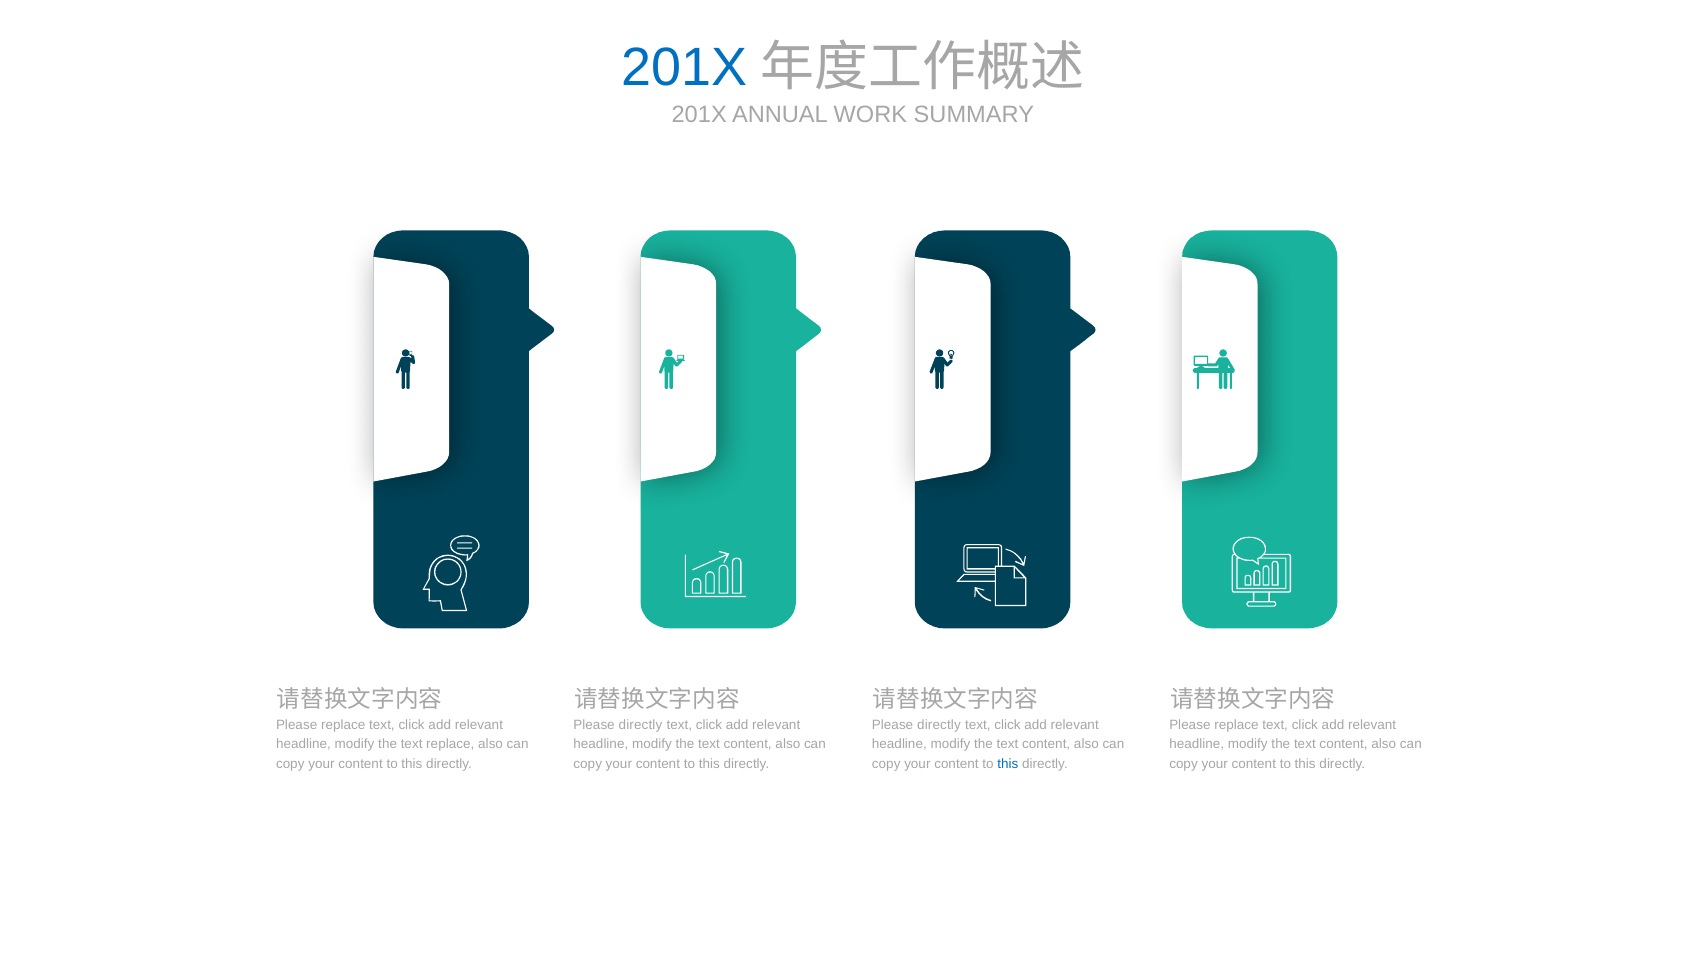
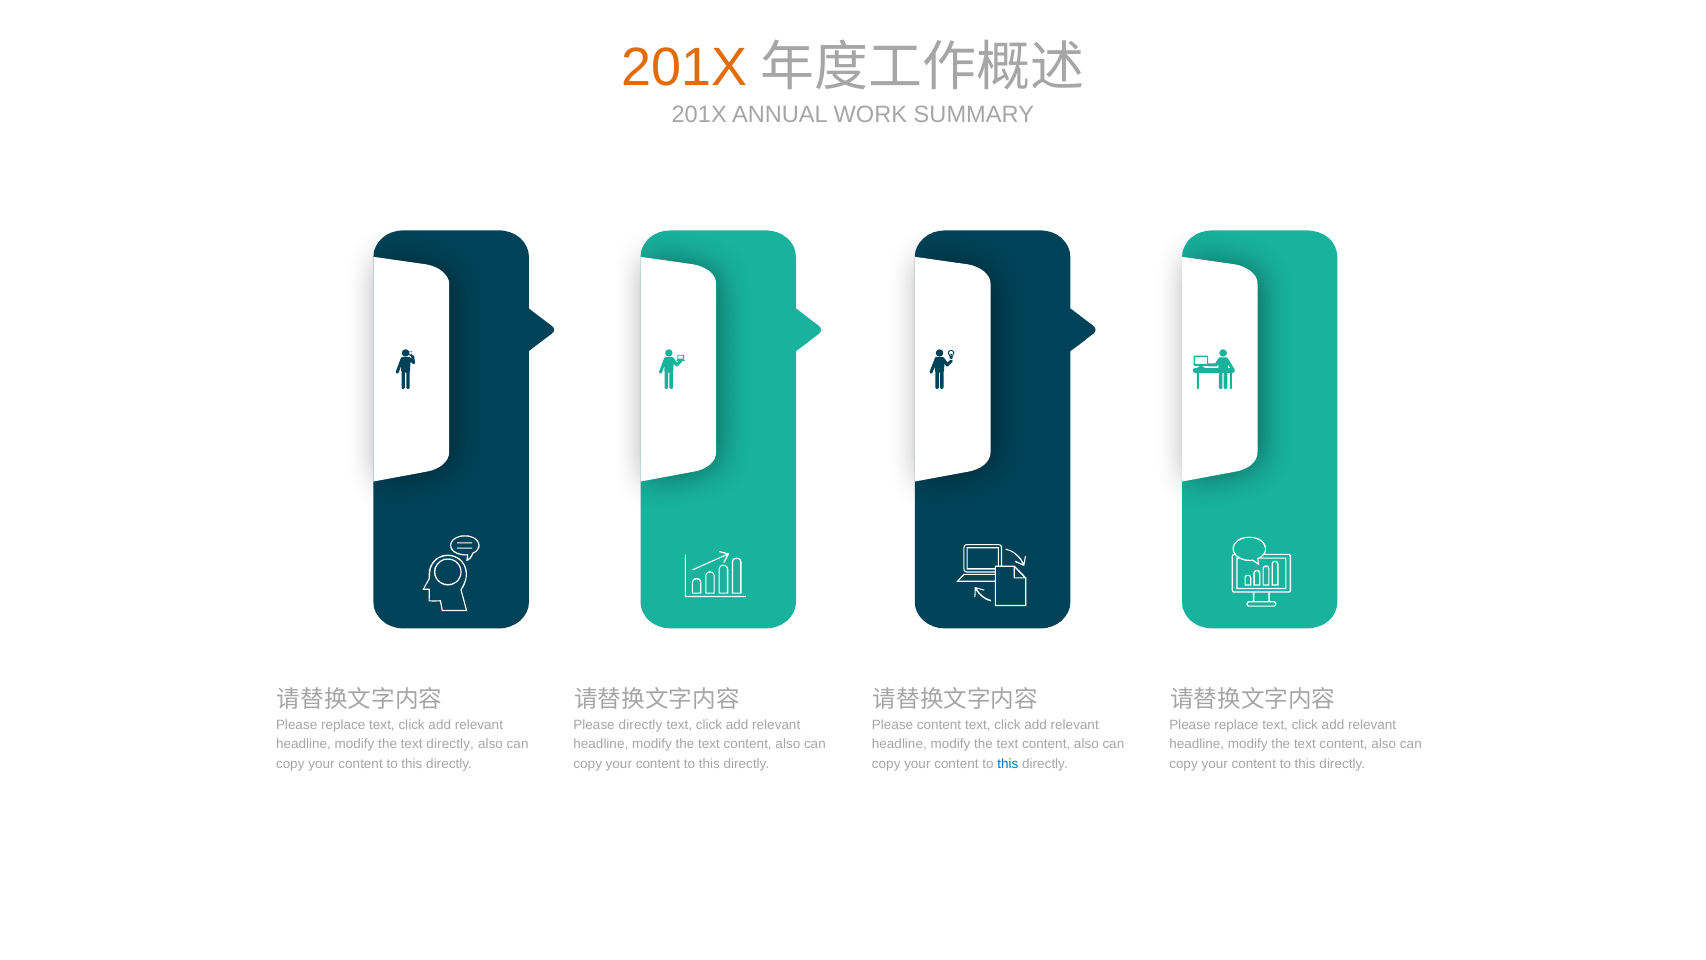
201X colour: blue -> orange (684, 67)
directly: directly -> content (939, 725)
text replace: replace -> directly (450, 744)
